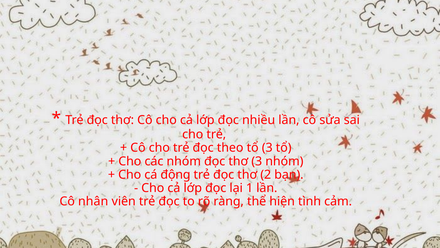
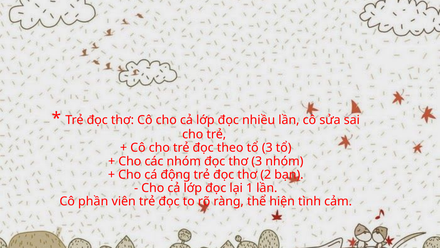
nhân: nhân -> phần (93, 201)
